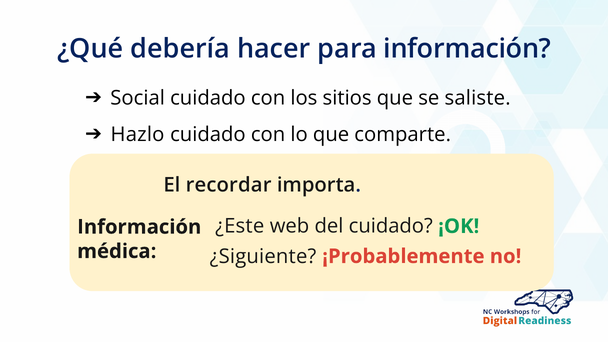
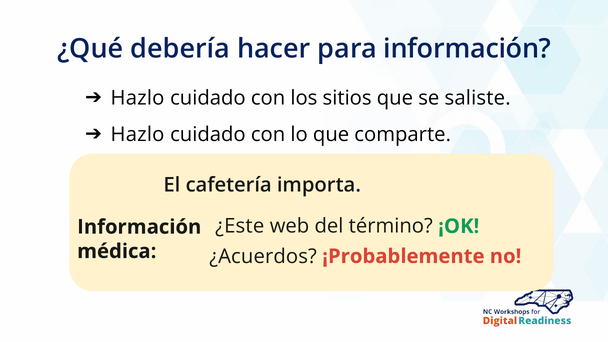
Social: Social -> Hazlo (138, 98)
recordar: recordar -> cafetería (229, 185)
del cuidado: cuidado -> término (391, 226)
¿Siguiente: ¿Siguiente -> ¿Acuerdos (263, 256)
